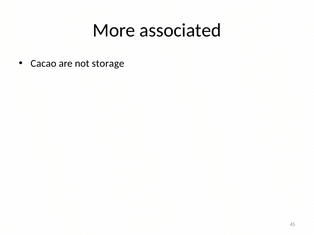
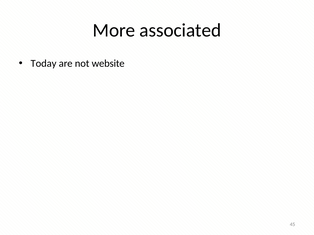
Cacao: Cacao -> Today (44, 64)
storage: storage -> website (108, 64)
